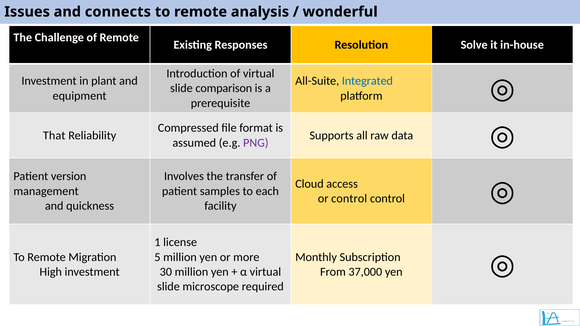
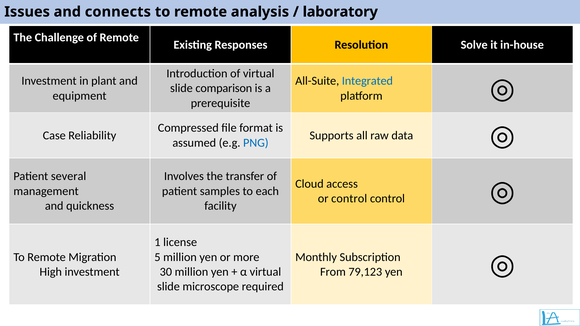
wonderful: wonderful -> laboratory (340, 12)
That: That -> Case (54, 135)
PNG colour: purple -> blue (256, 143)
version: version -> several (69, 176)
37,000: 37,000 -> 79,123 (365, 272)
